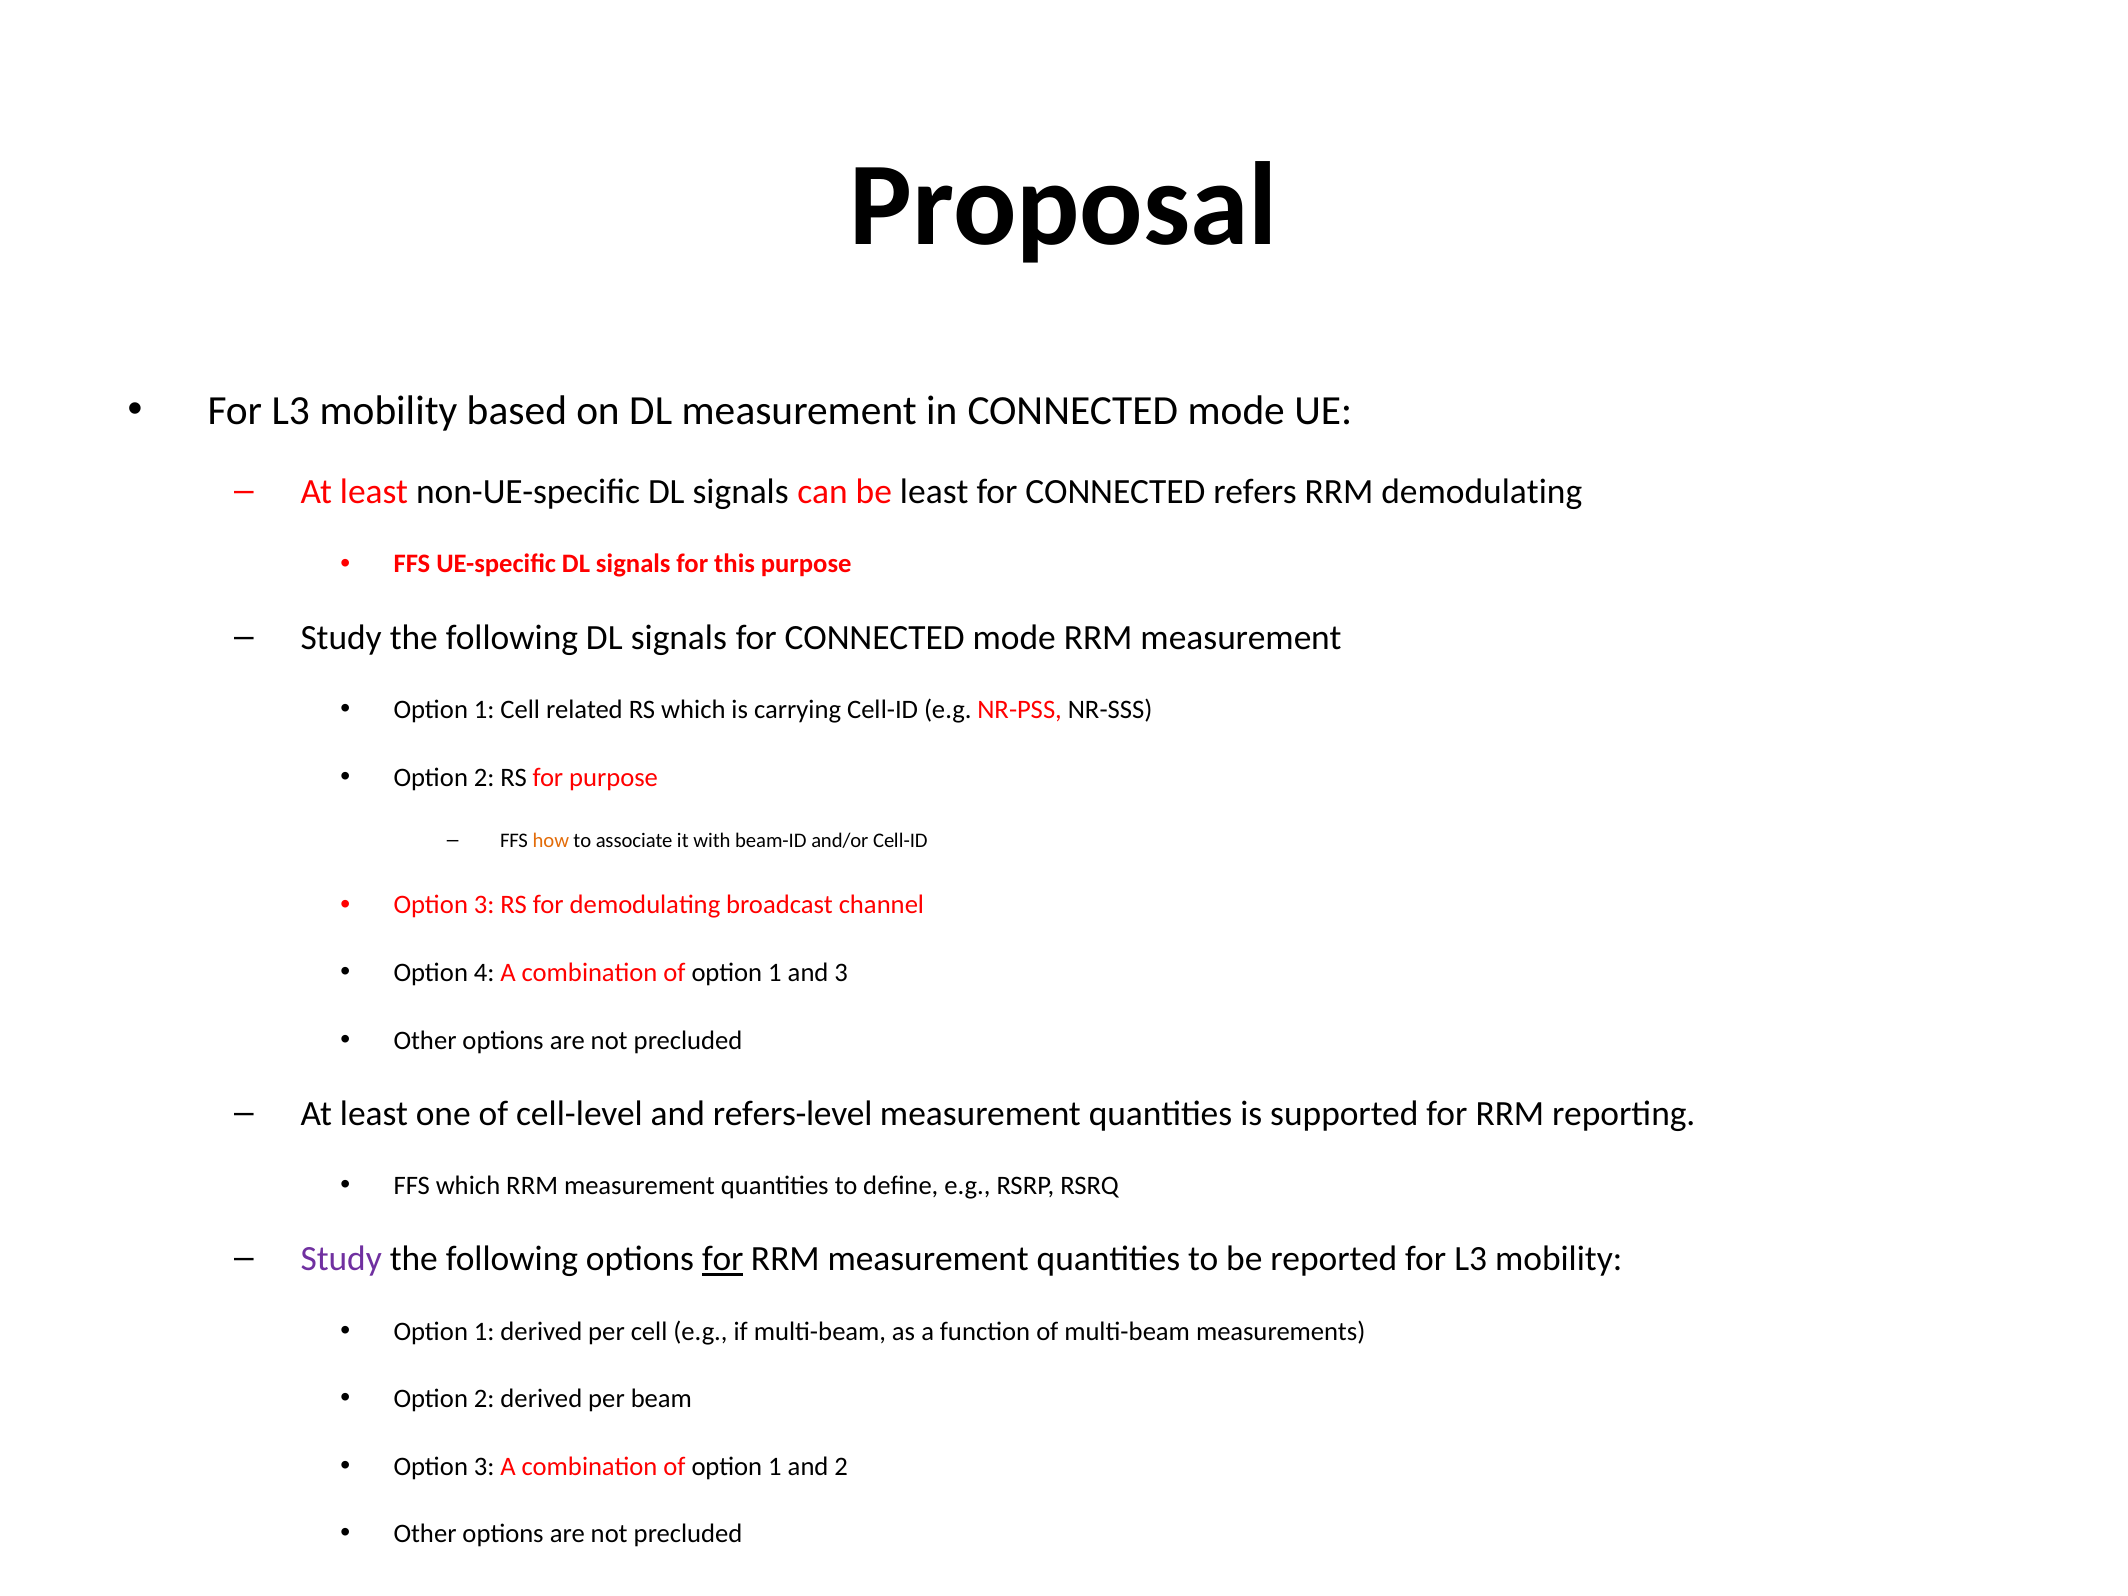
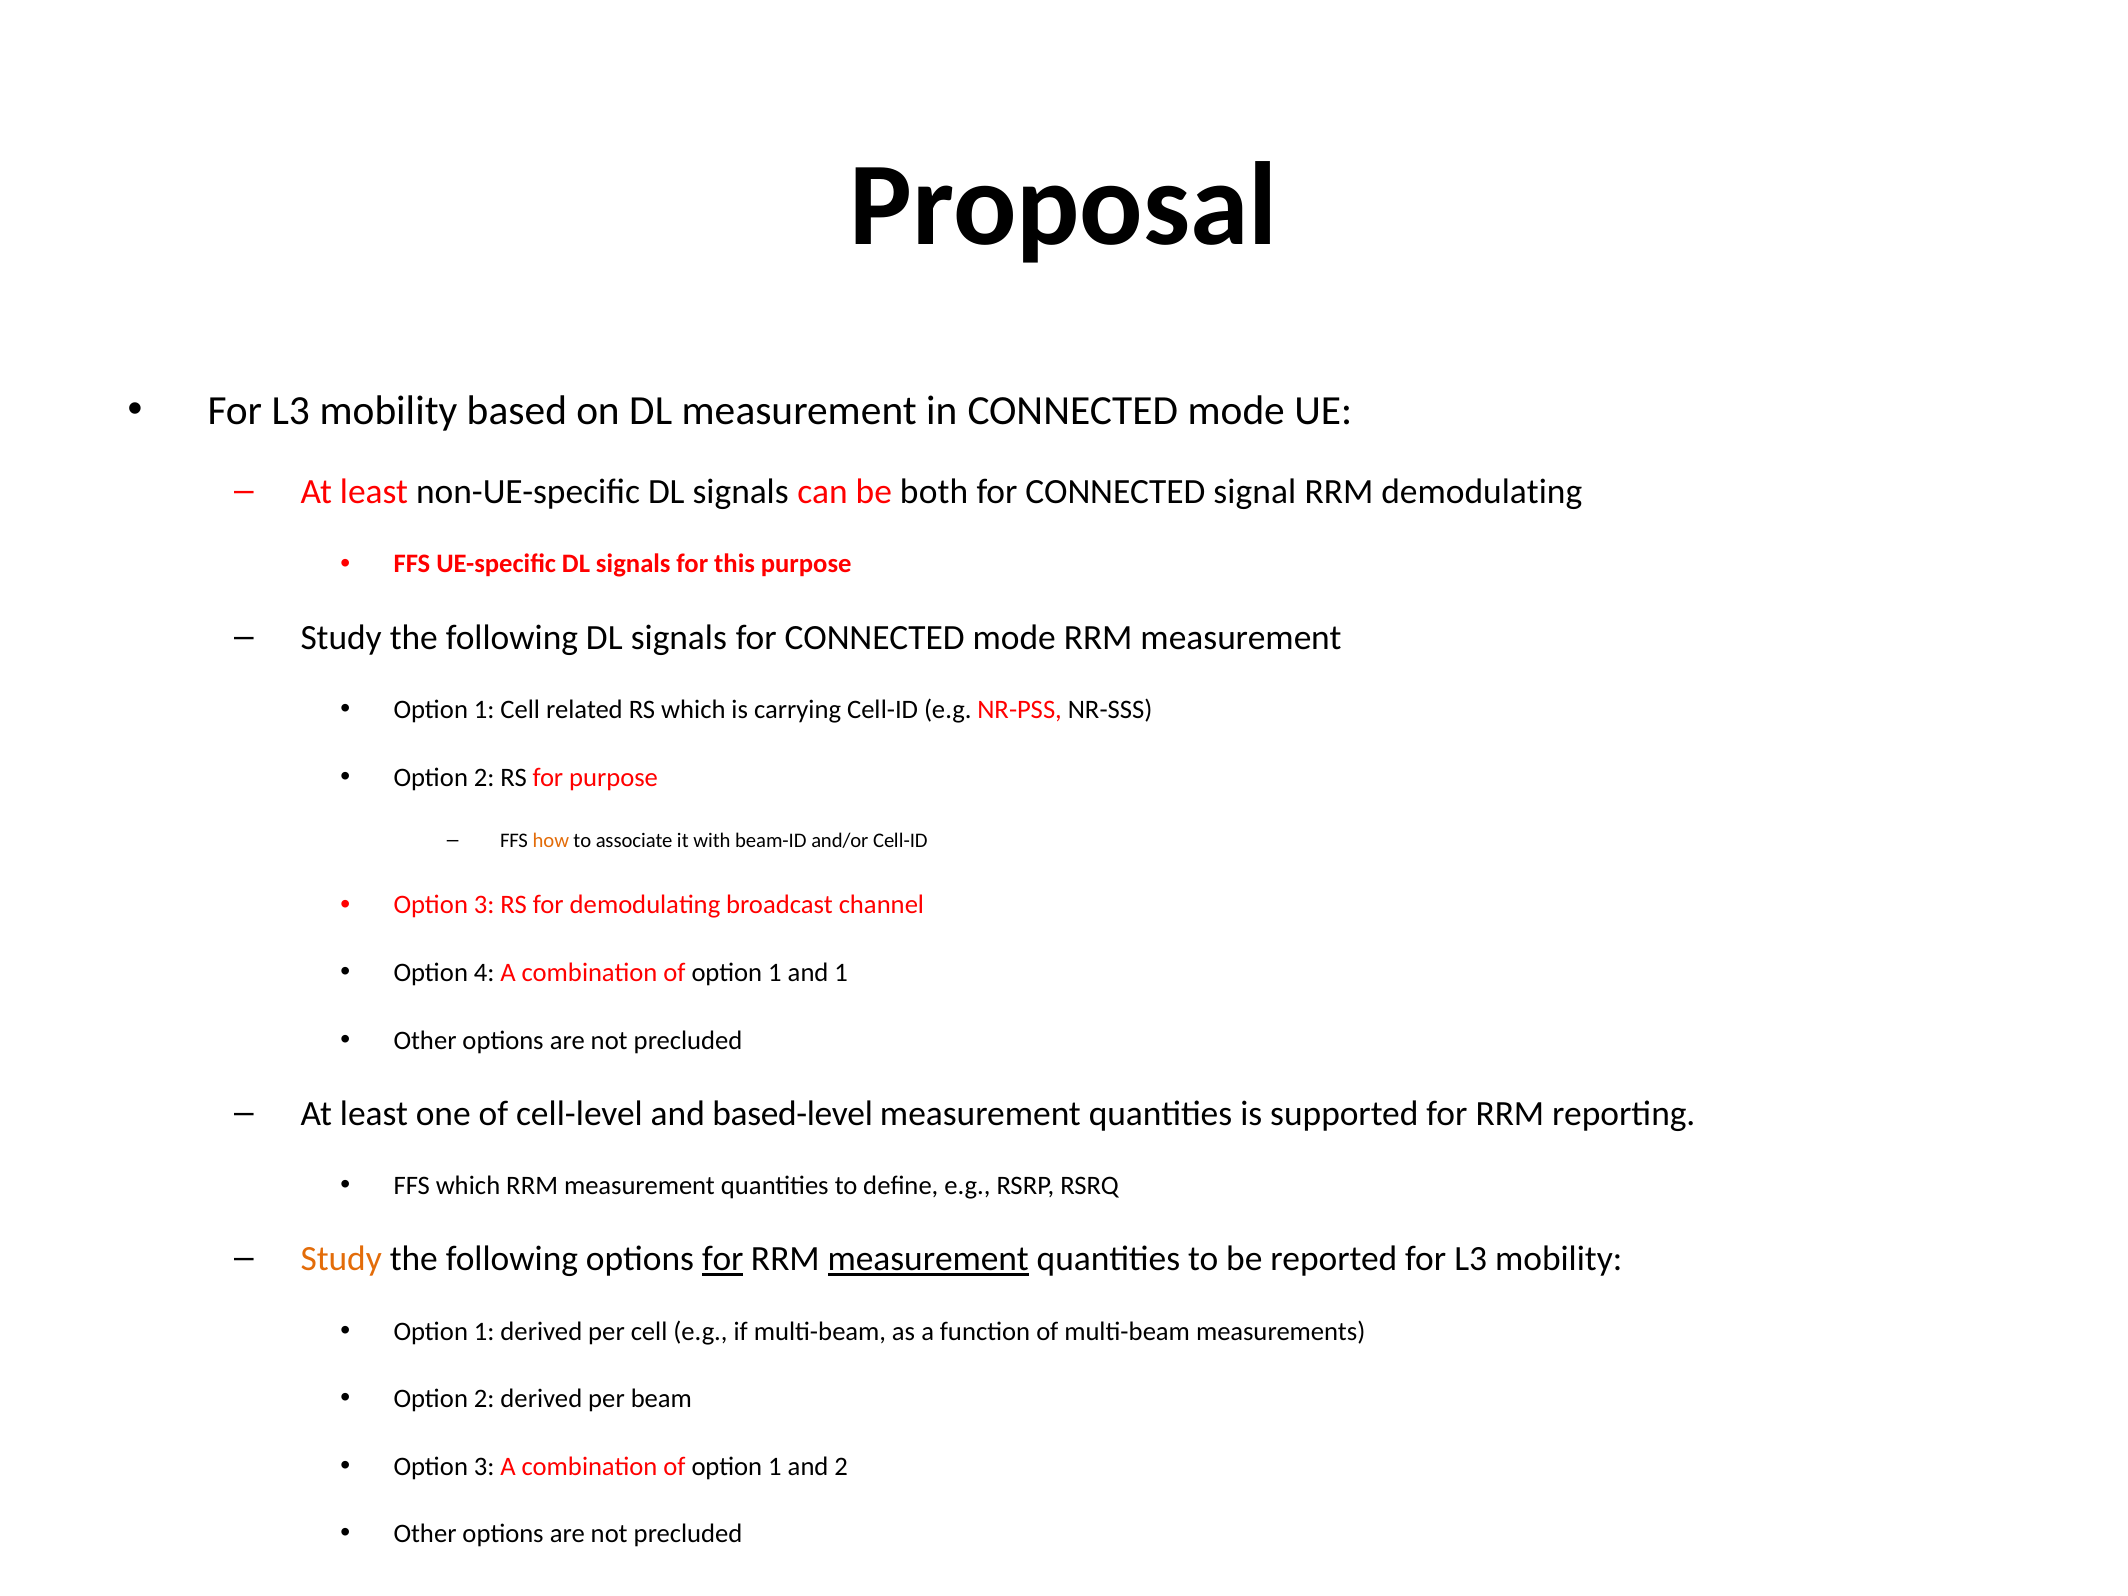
be least: least -> both (934, 492)
refers: refers -> signal (1255, 492)
and 3: 3 -> 1 (841, 973)
refers-level: refers-level -> based-level (793, 1114)
Study colour: purple -> orange (341, 1259)
measurement underline: none -> present (928, 1259)
